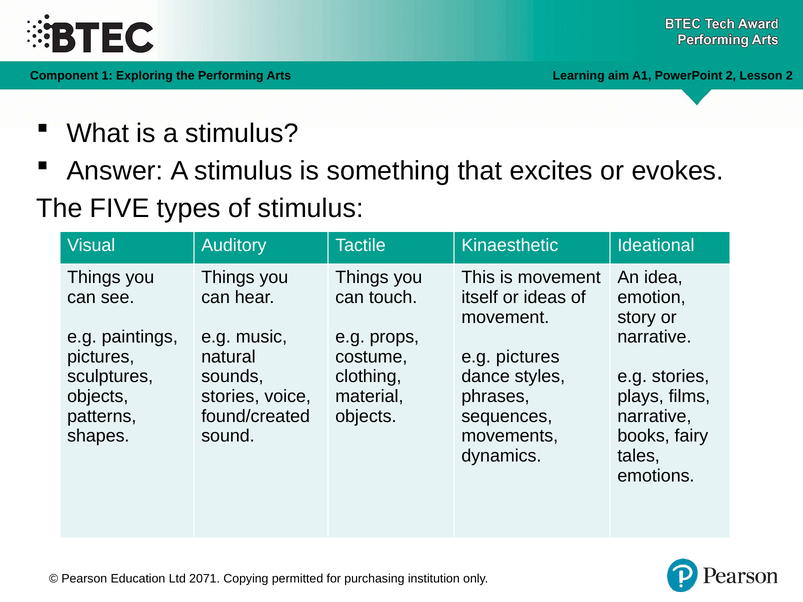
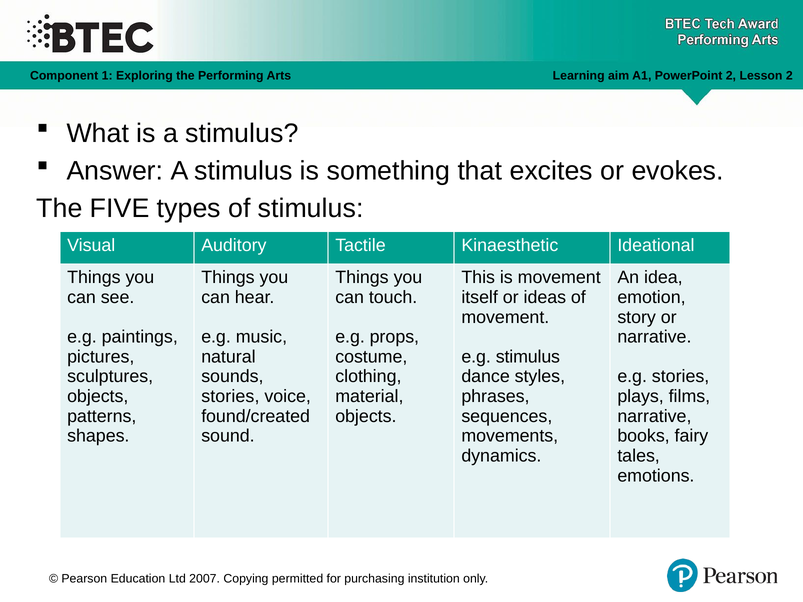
e.g pictures: pictures -> stimulus (528, 357)
2071: 2071 -> 2007 (205, 579)
